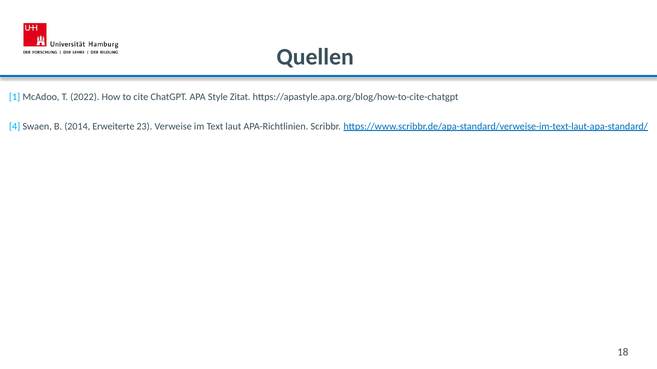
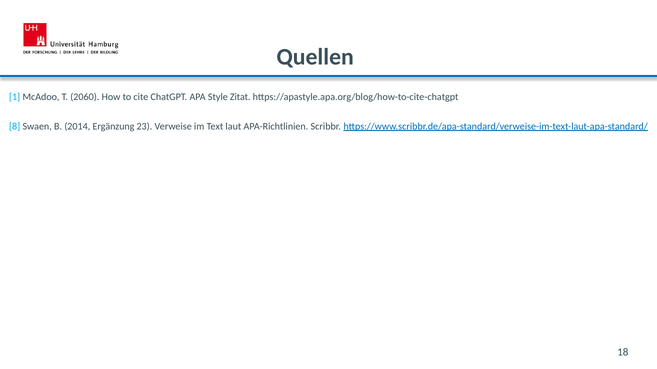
2022: 2022 -> 2060 (85, 97)
4: 4 -> 8 (15, 126)
Erweiterte: Erweiterte -> Ergänzung (113, 126)
